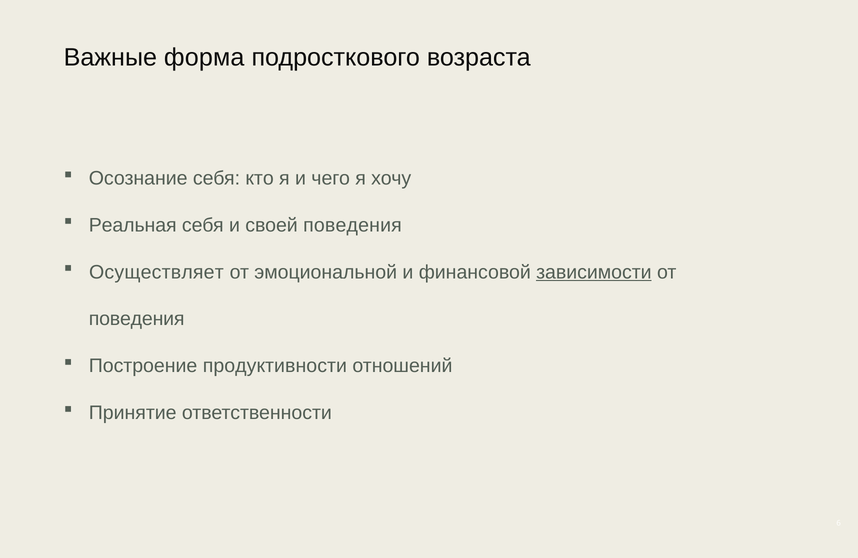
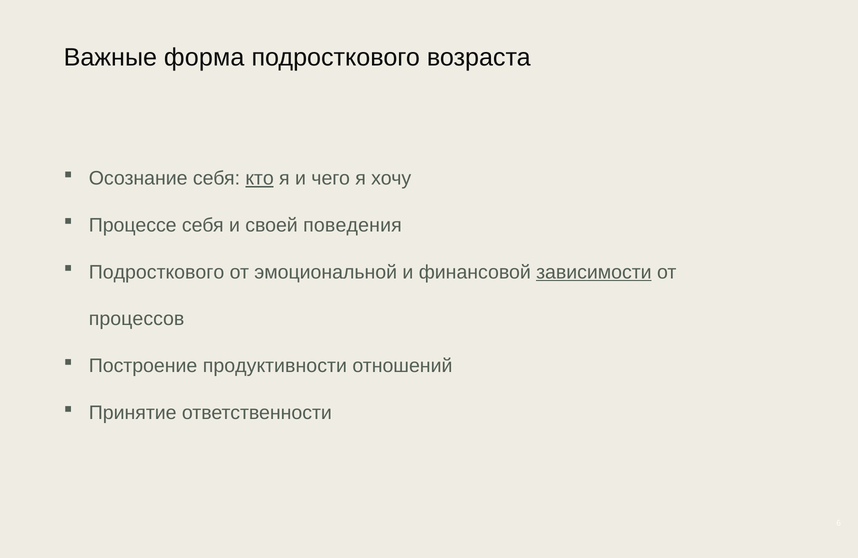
кто underline: none -> present (260, 178)
Реальная: Реальная -> Процессе (133, 225)
Осуществляет: Осуществляет -> Подросткового (157, 272)
поведения: поведения -> процессов (137, 319)
